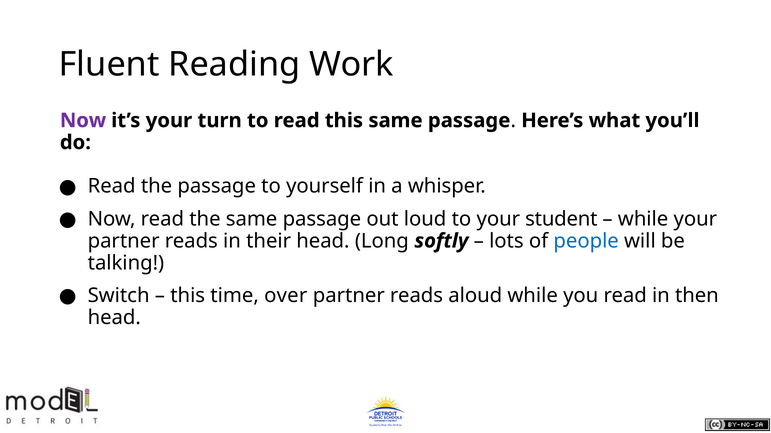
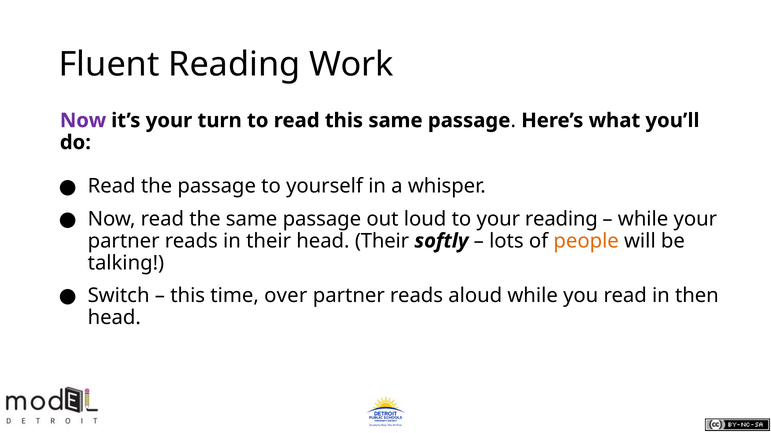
your student: student -> reading (561, 219)
head Long: Long -> Their (382, 241)
people colour: blue -> orange (586, 241)
